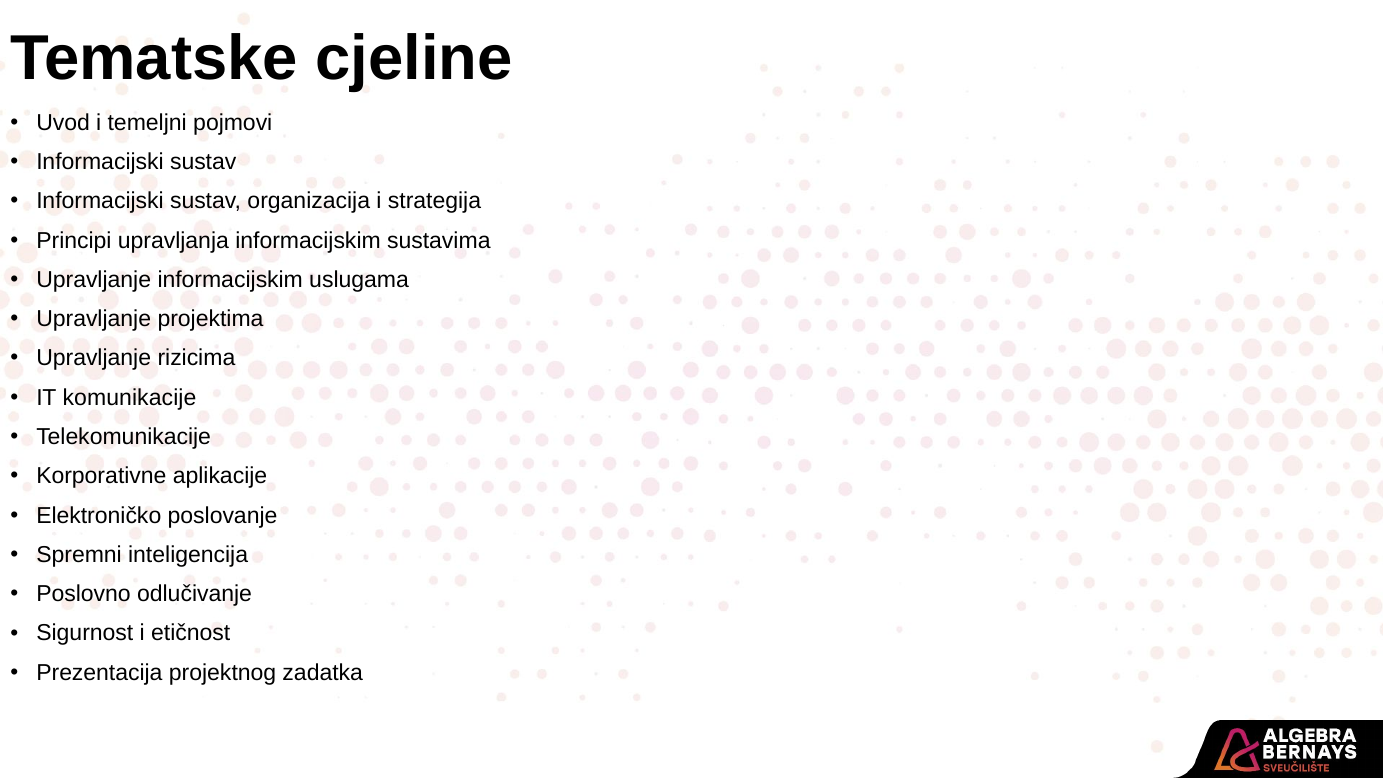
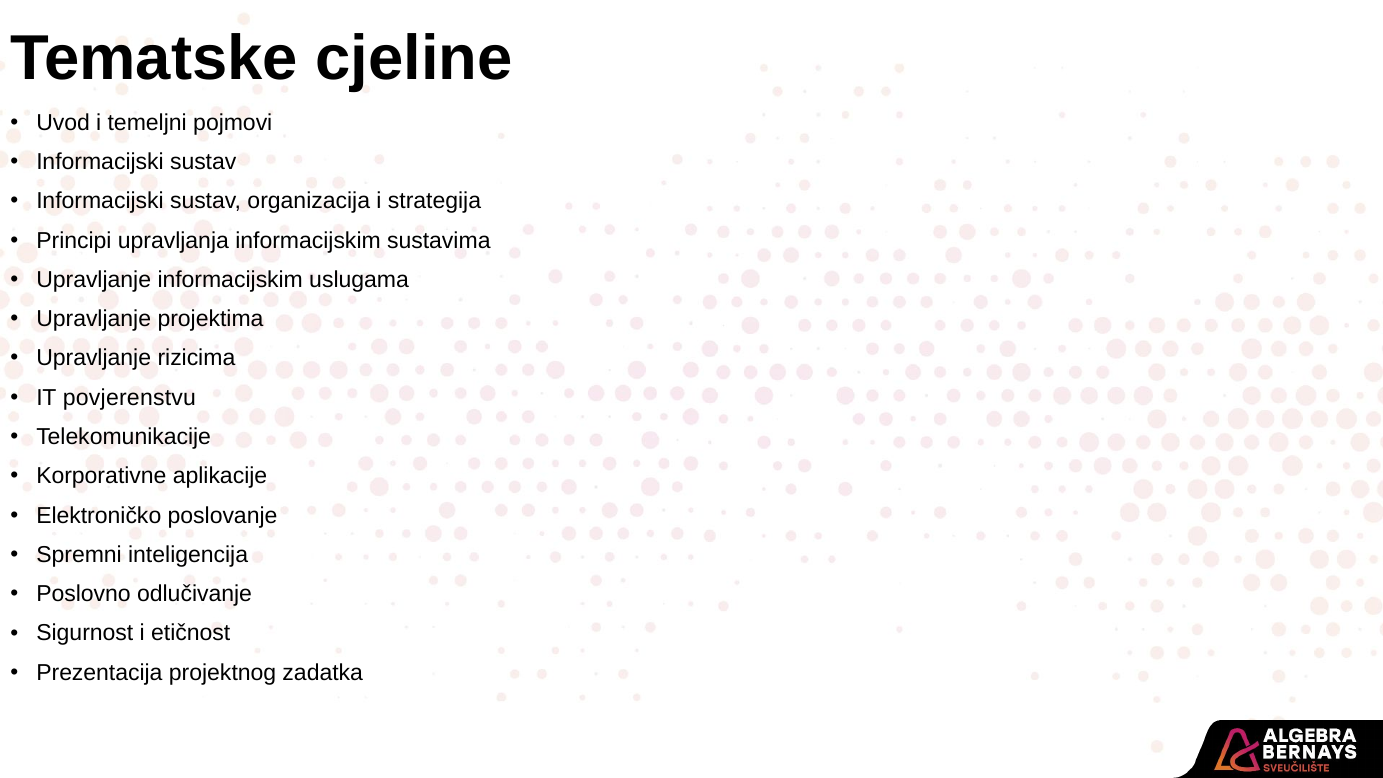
komunikacije: komunikacije -> povjerenstvu (129, 398)
